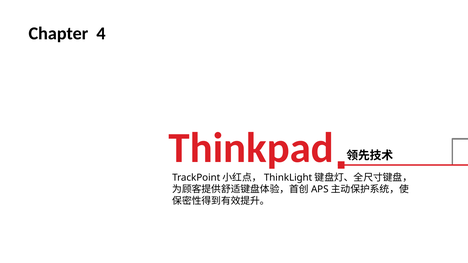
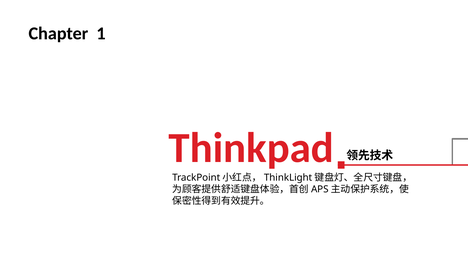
4: 4 -> 1 (101, 34)
